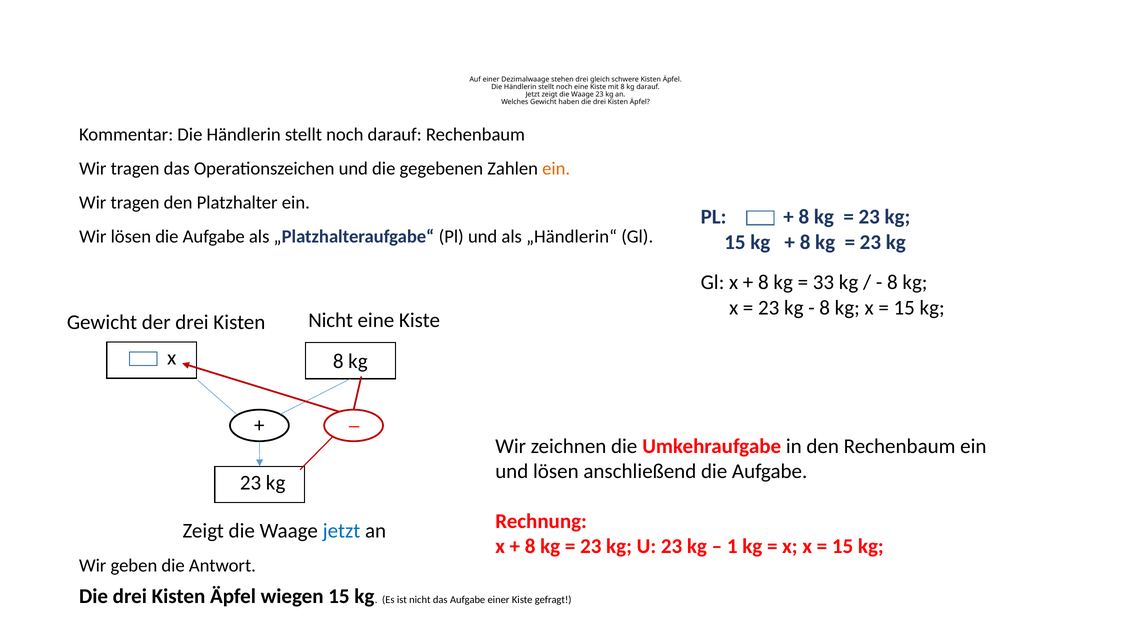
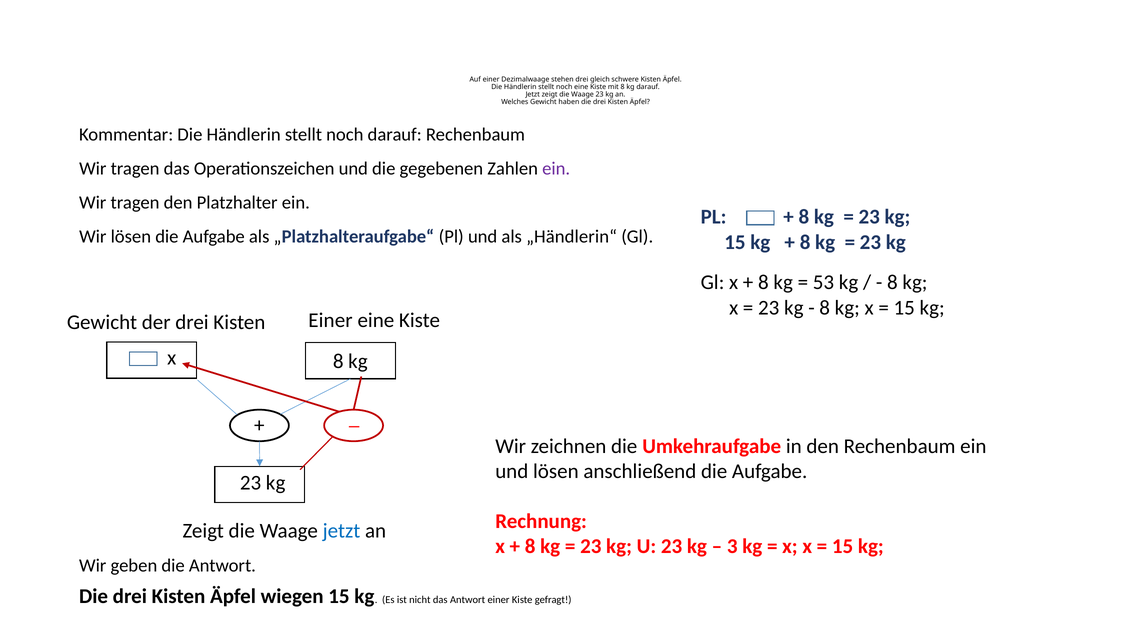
ein colour: orange -> purple (556, 169)
33: 33 -> 53 (823, 283)
Kisten Nicht: Nicht -> Einer (330, 321)
1: 1 -> 3 (732, 547)
das Aufgabe: Aufgabe -> Antwort (468, 600)
